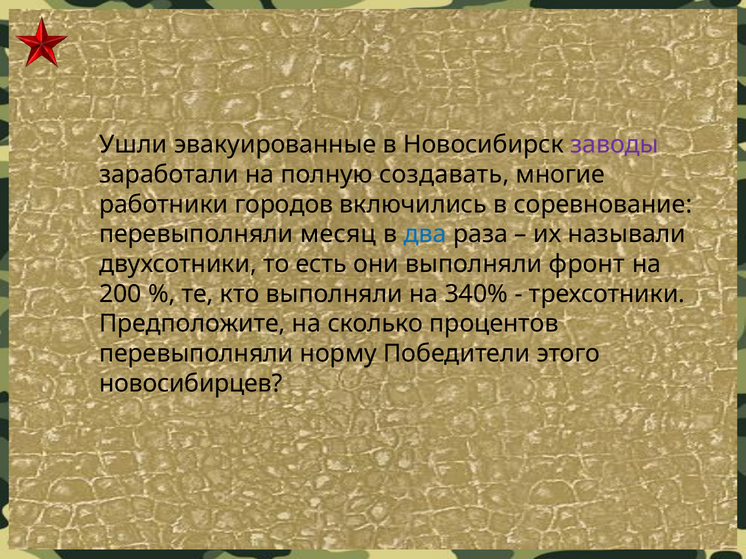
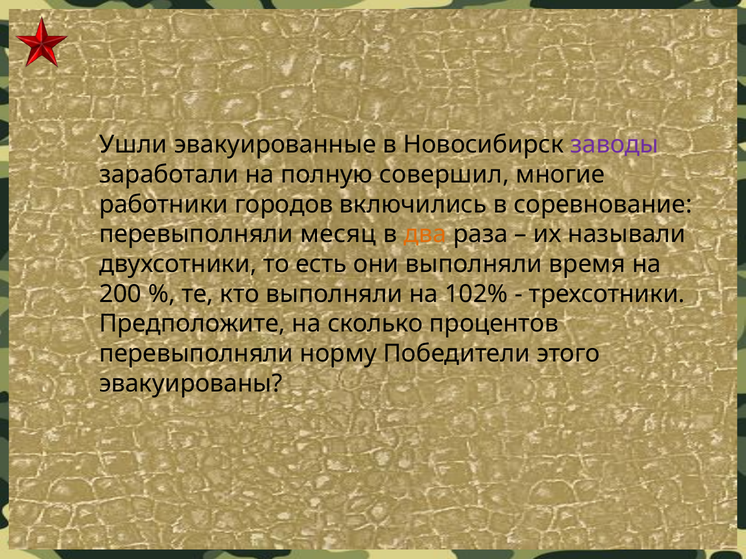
создавать: создавать -> совершил (444, 175)
два colour: blue -> orange (425, 234)
фронт: фронт -> время (587, 264)
340%: 340% -> 102% (476, 294)
новосибирцев: новосибирцев -> эвакуированы (191, 384)
